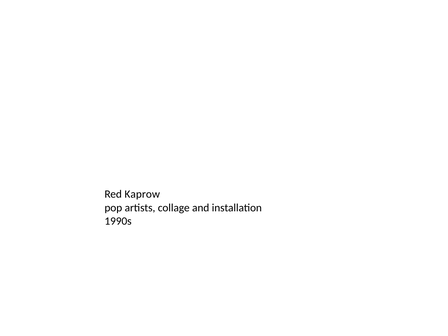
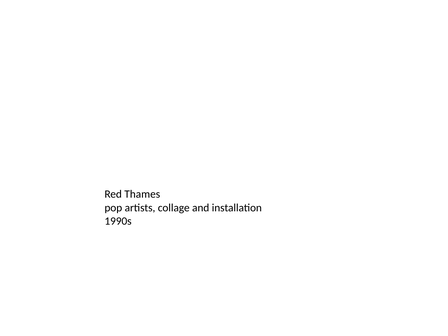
Kaprow: Kaprow -> Thames (142, 194)
